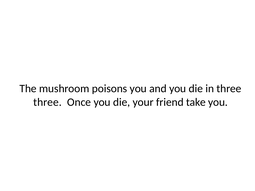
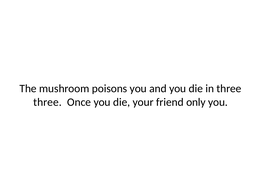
take: take -> only (196, 102)
